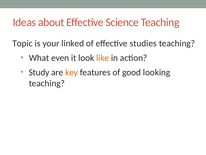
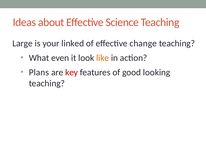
Topic: Topic -> Large (23, 43)
studies: studies -> change (143, 43)
Study: Study -> Plans (39, 72)
key colour: orange -> red (72, 72)
